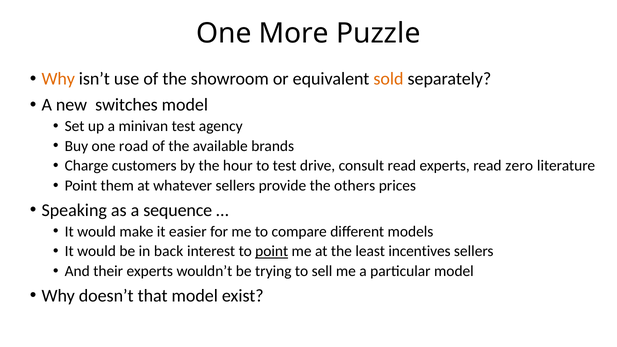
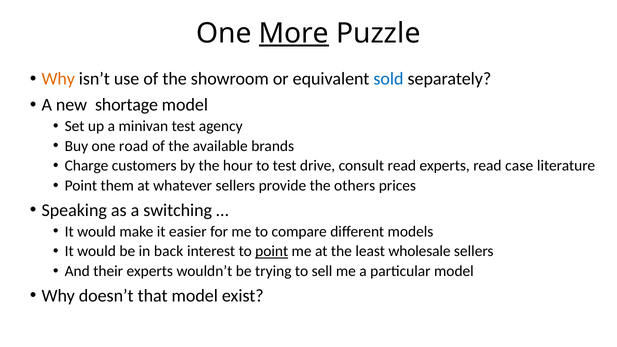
More underline: none -> present (294, 33)
sold colour: orange -> blue (388, 79)
switches: switches -> shortage (127, 105)
zero: zero -> case (519, 166)
sequence: sequence -> switching (178, 210)
incentives: incentives -> wholesale (420, 251)
